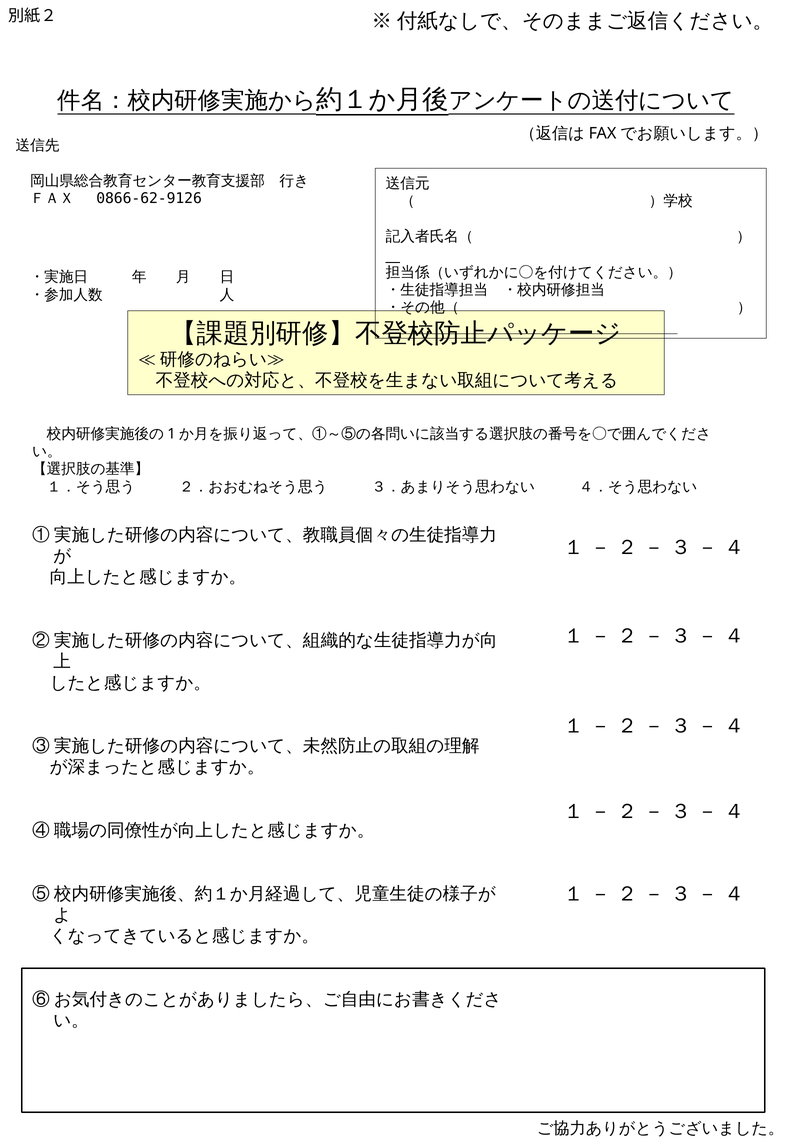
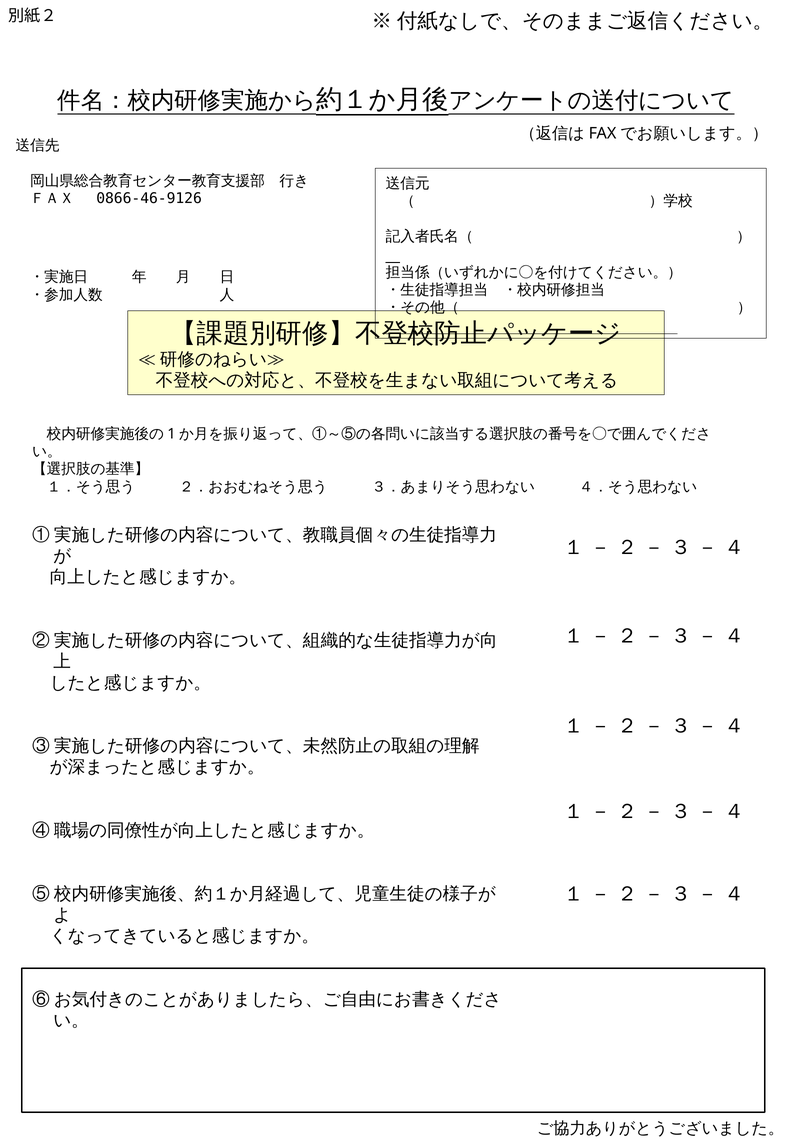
0866-62-9126: 0866-62-9126 -> 0866-46-9126 (149, 198)
